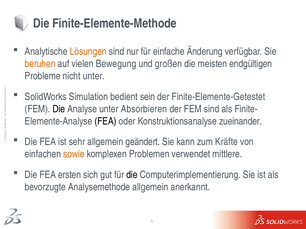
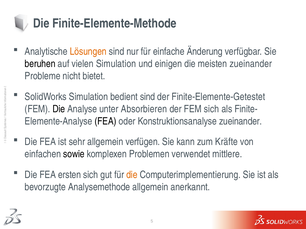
beruhen colour: orange -> black (40, 64)
vielen Bewegung: Bewegung -> Simulation (116, 64)
großen: großen -> einigen (168, 64)
meisten endgültigen: endgültigen -> zueinander (251, 64)
nicht unter: unter -> bietet (94, 76)
bedient sein: sein -> sind (148, 97)
FEM sind: sind -> sich (212, 109)
geändert: geändert -> verfügen (143, 142)
sowie colour: orange -> black (74, 154)
die colour: black -> orange (132, 175)
